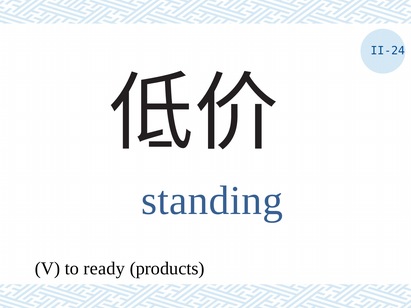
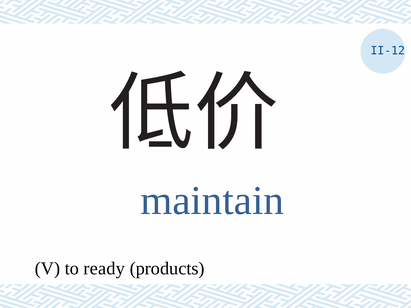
II-24: II-24 -> II-12 (388, 51)
standing: standing -> maintain (212, 201)
